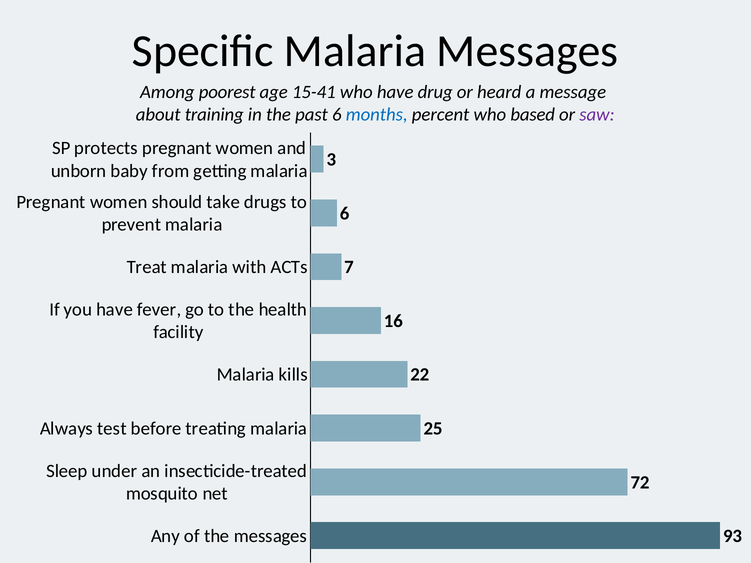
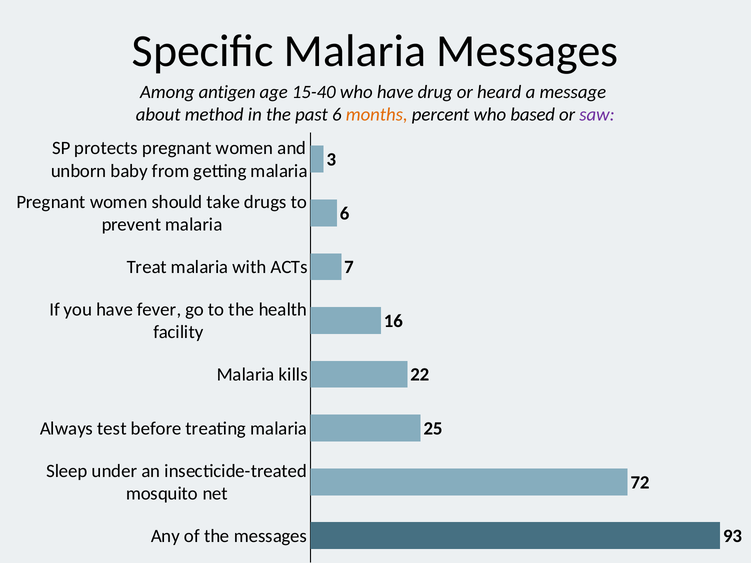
poorest: poorest -> antigen (227, 92)
15-41: 15-41 -> 15-40 (314, 92)
training: training -> method (214, 114)
months colour: blue -> orange (377, 114)
